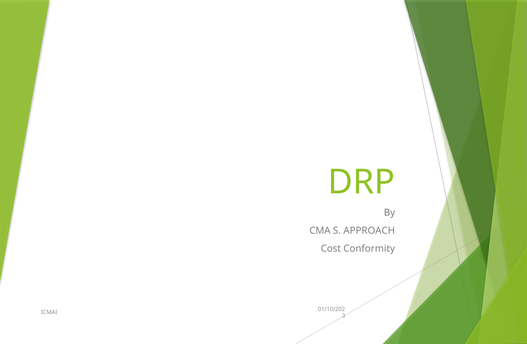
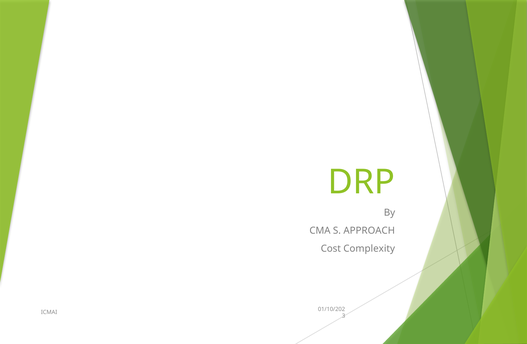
Conformity: Conformity -> Complexity (369, 248)
